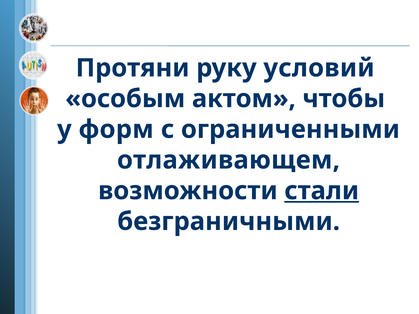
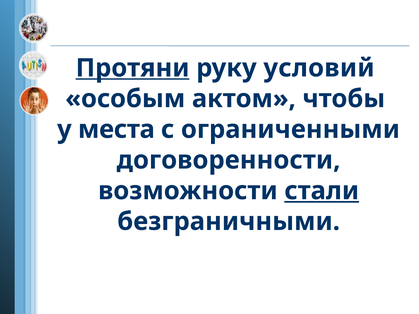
Протяни underline: none -> present (133, 68)
форм: форм -> места (116, 130)
отлаживающем: отлаживающем -> договоренности (229, 160)
